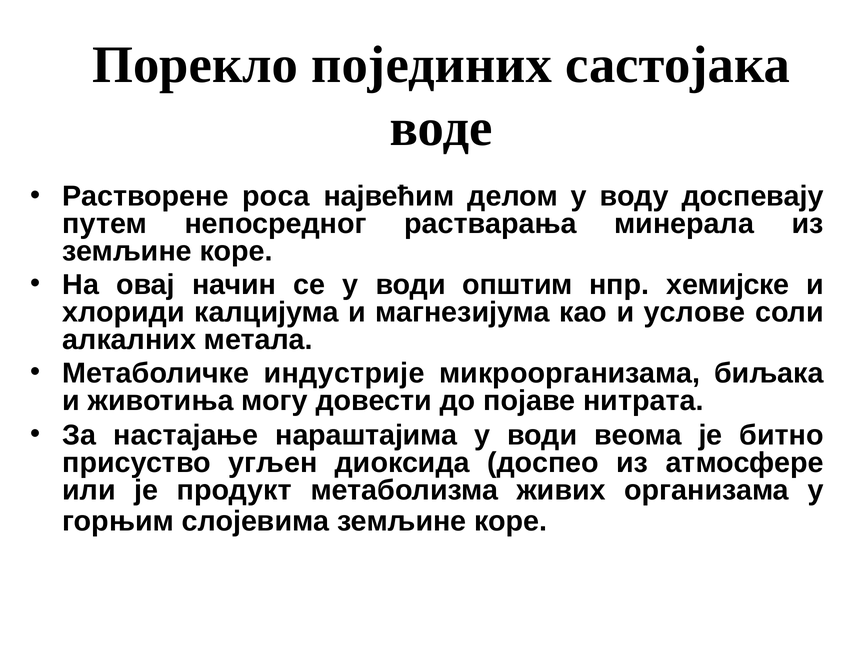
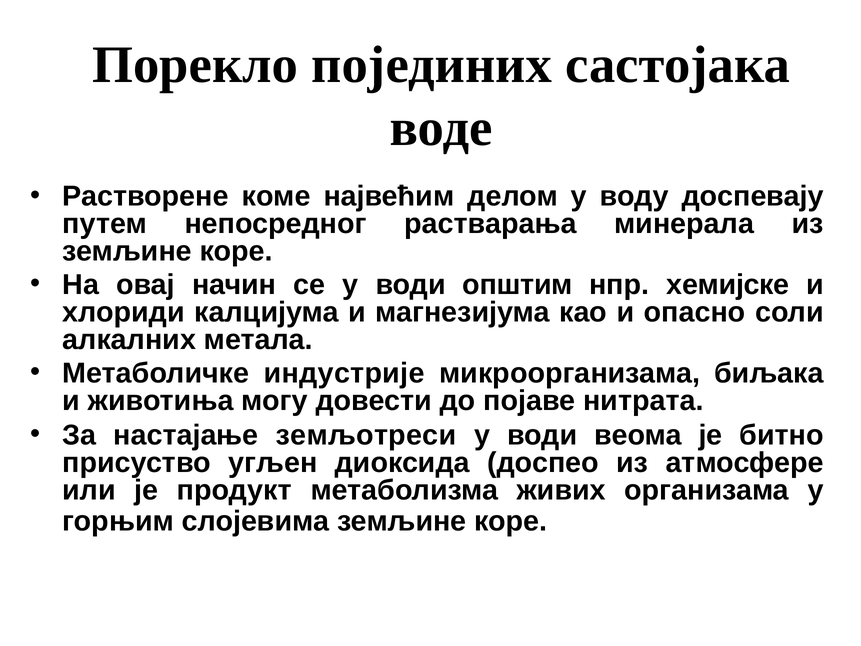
роса: роса -> коме (276, 196)
услове: услове -> опасно (695, 312)
нараштајима: нараштајима -> земљотреси (366, 435)
